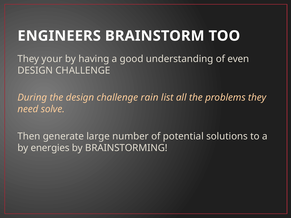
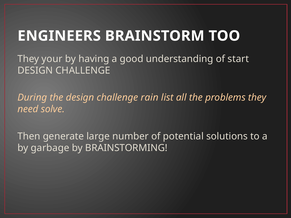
even: even -> start (238, 59)
energies: energies -> garbage (50, 148)
